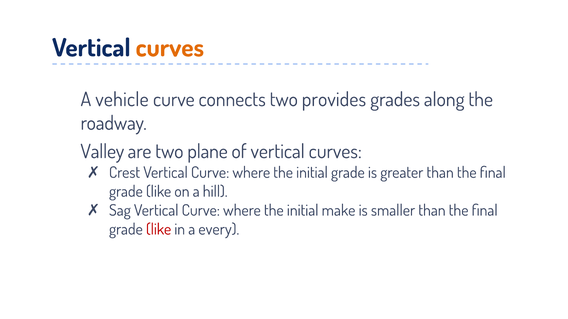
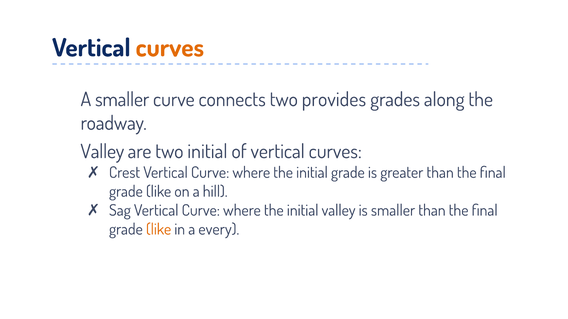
A vehicle: vehicle -> smaller (122, 100)
two plane: plane -> initial (207, 152)
initial make: make -> valley (339, 211)
like colour: red -> orange (159, 230)
